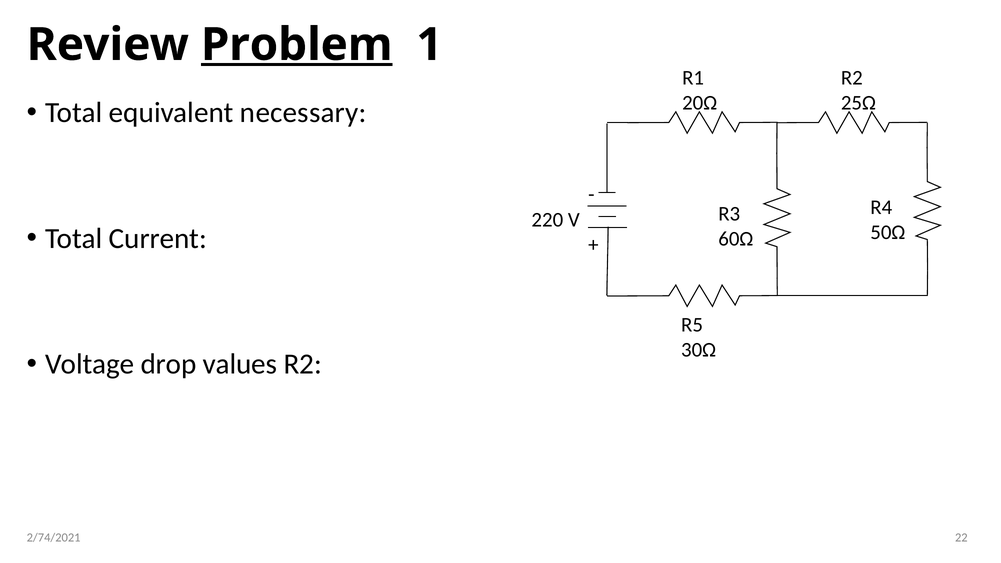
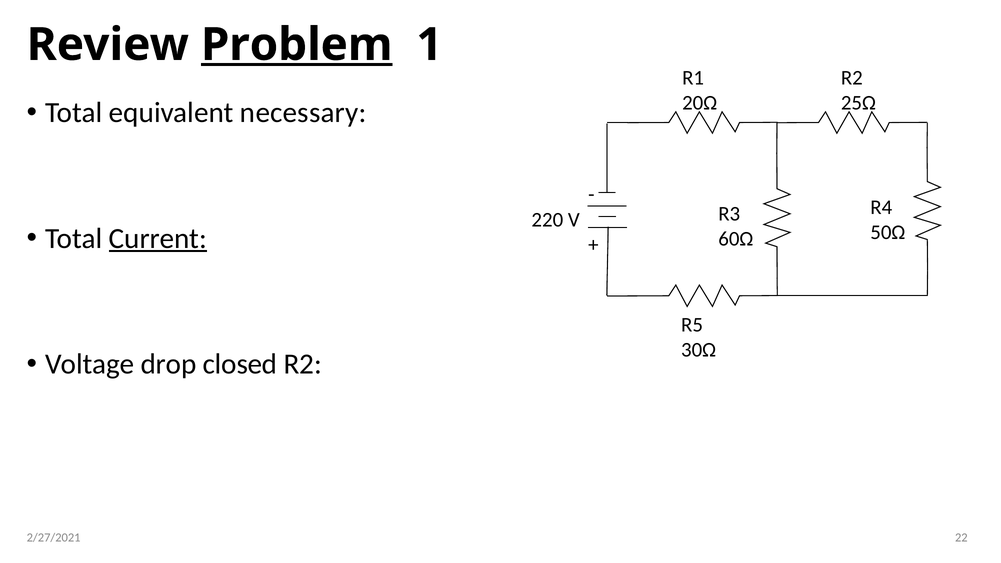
Current underline: none -> present (158, 238)
values: values -> closed (240, 364)
2/74/2021: 2/74/2021 -> 2/27/2021 (54, 538)
